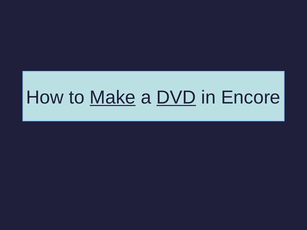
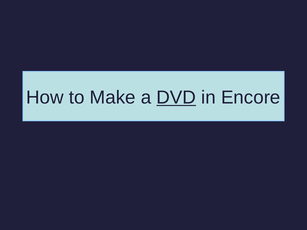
Make underline: present -> none (113, 98)
